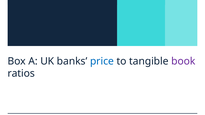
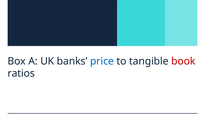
book colour: purple -> red (183, 61)
